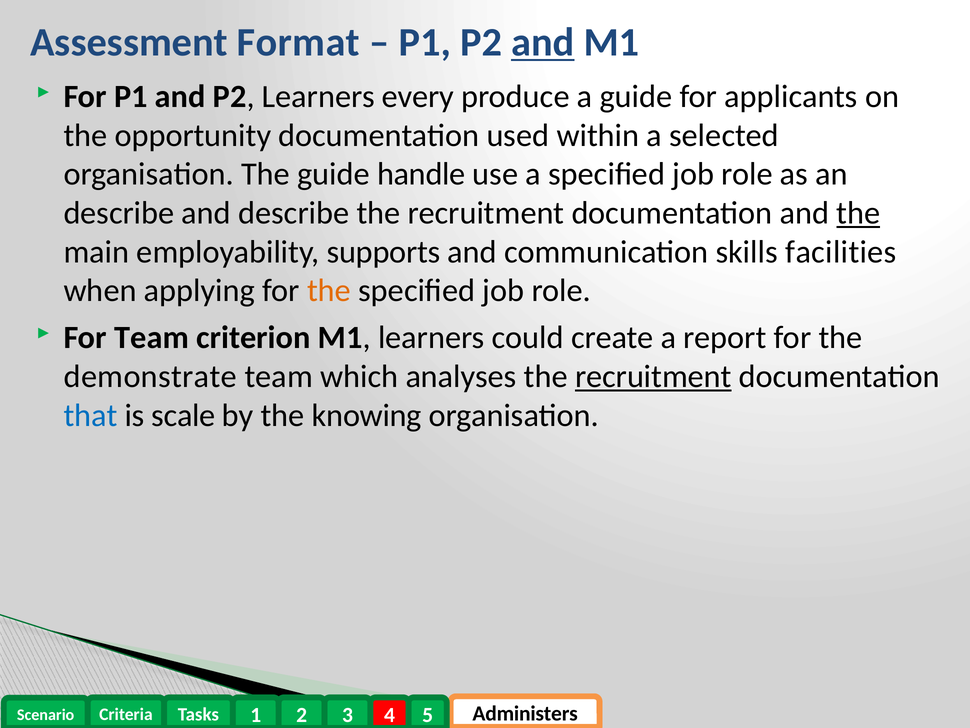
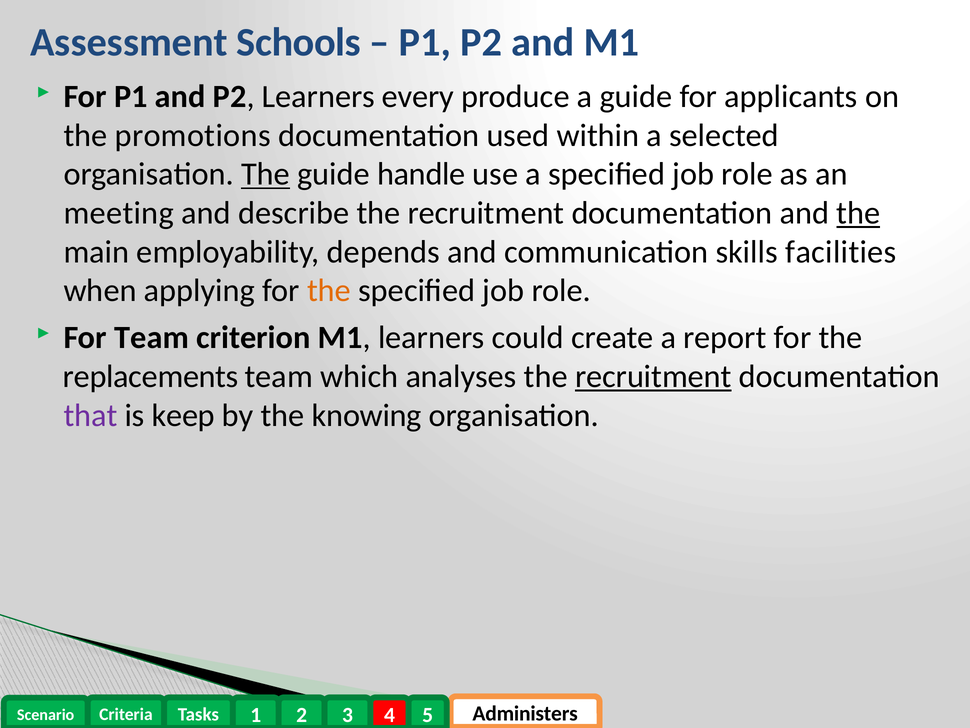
Format: Format -> Schools (299, 43)
and underline: present -> none (543, 43)
opportunity: opportunity -> promotions (193, 135)
The underline: none -> present (266, 174)
describe: describe -> meeting (119, 213)
supports: supports -> depends (383, 252)
demonstrate: demonstrate -> replacements (151, 376)
that colour: blue -> purple (90, 415)
scale: scale -> keep (183, 415)
